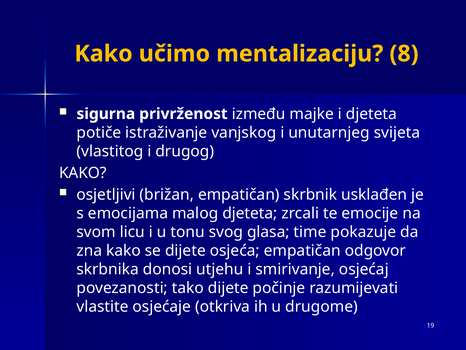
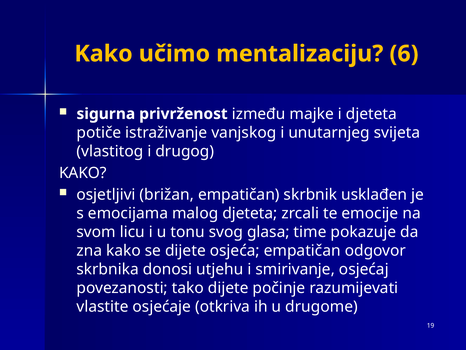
8: 8 -> 6 (404, 54)
